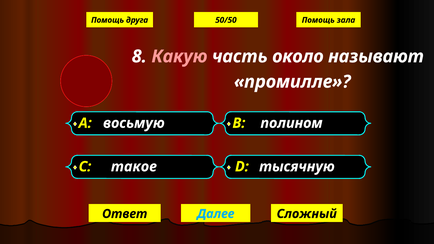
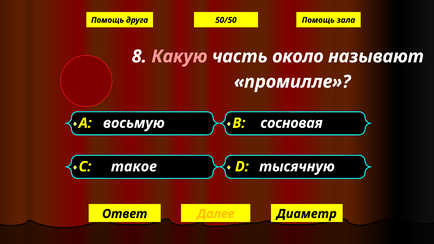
полином: полином -> сосновая (292, 123)
Далее colour: light blue -> yellow (216, 214)
Сложный: Сложный -> Диаметр (307, 214)
